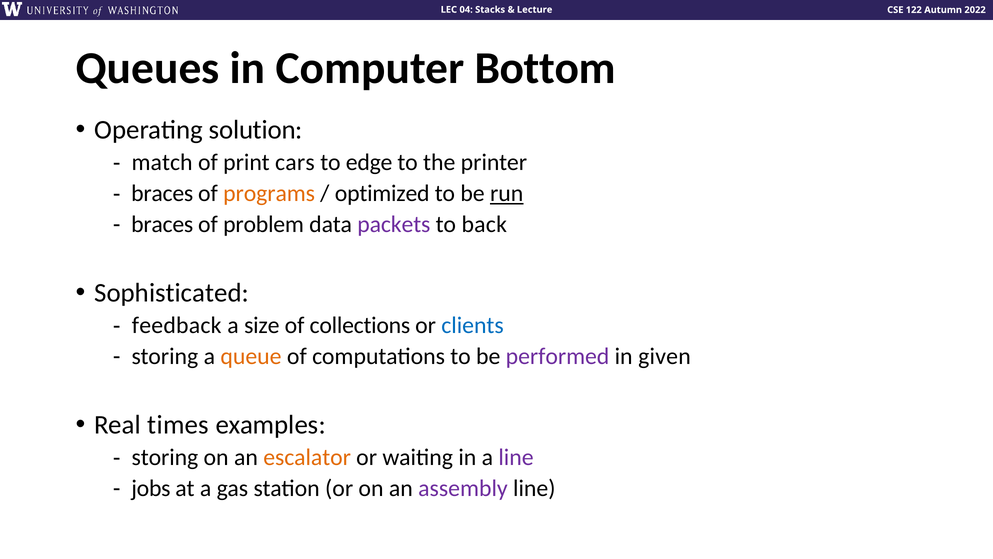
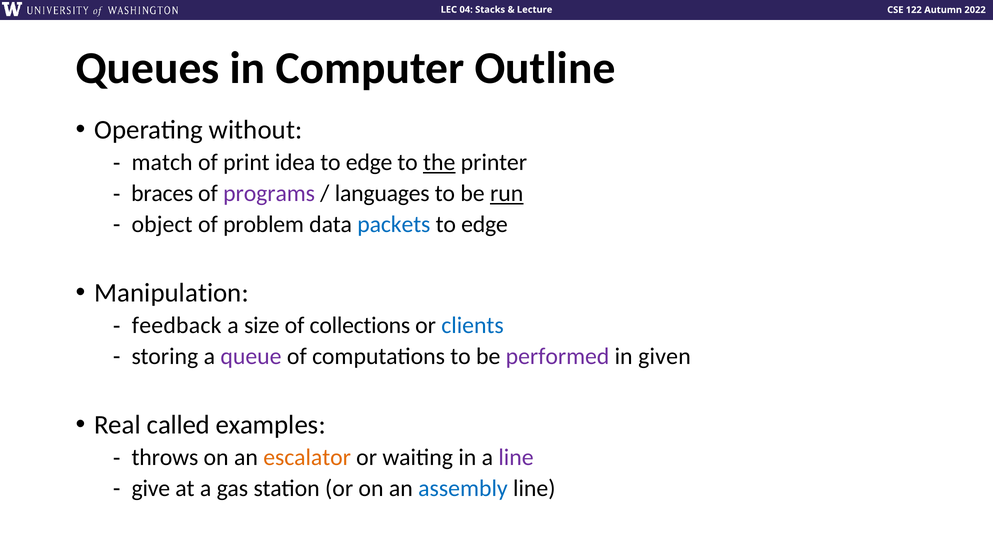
Bottom: Bottom -> Outline (545, 68)
solution: solution -> without (256, 130)
cars: cars -> idea (295, 162)
the underline: none -> present (439, 162)
programs colour: orange -> purple (269, 193)
optimized: optimized -> languages (382, 193)
braces: braces -> object (162, 224)
packets colour: purple -> blue (394, 224)
back: back -> edge (484, 224)
Sophisticated: Sophisticated -> Manipulation (172, 293)
queue colour: orange -> purple (251, 356)
times: times -> called (178, 424)
storing: storing -> throws (165, 457)
jobs: jobs -> give (151, 488)
assembly colour: purple -> blue (463, 488)
